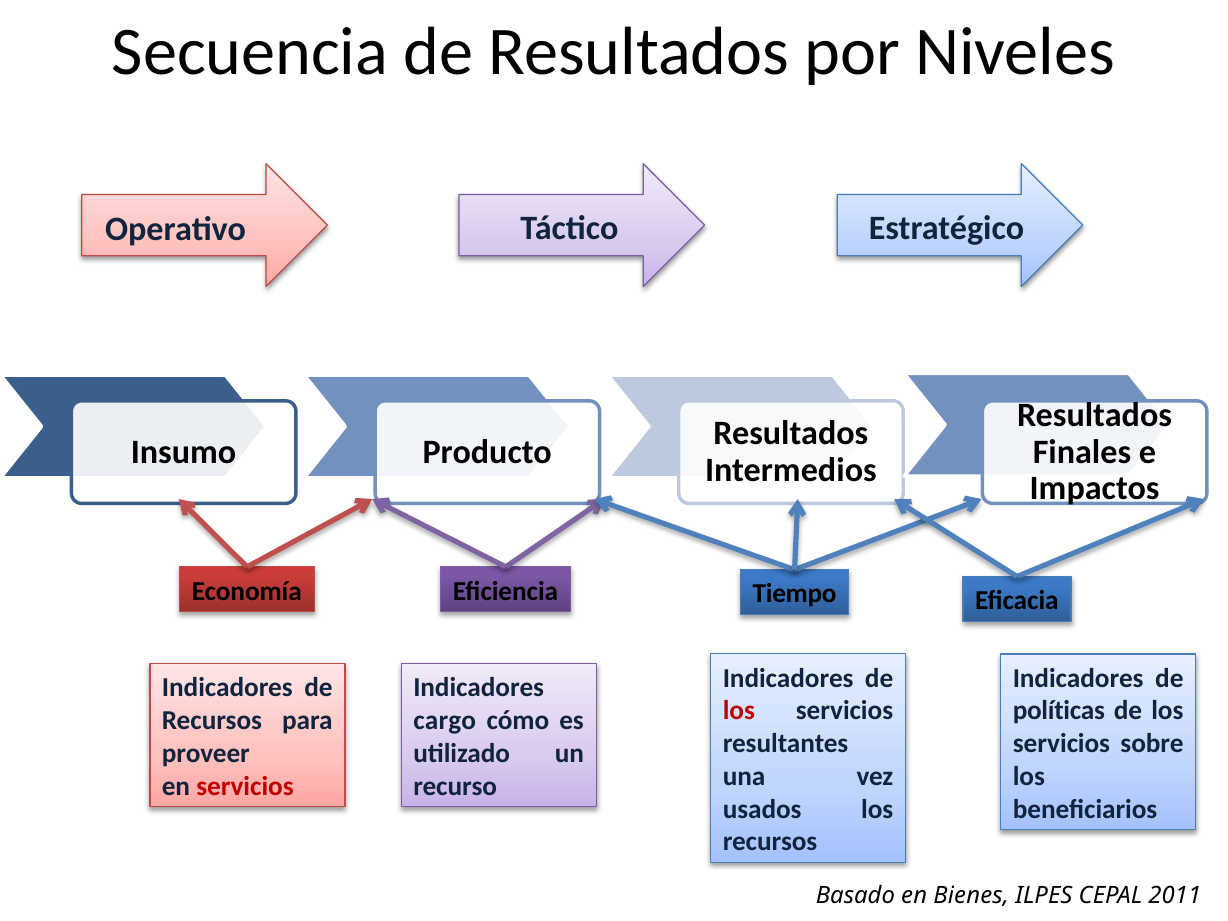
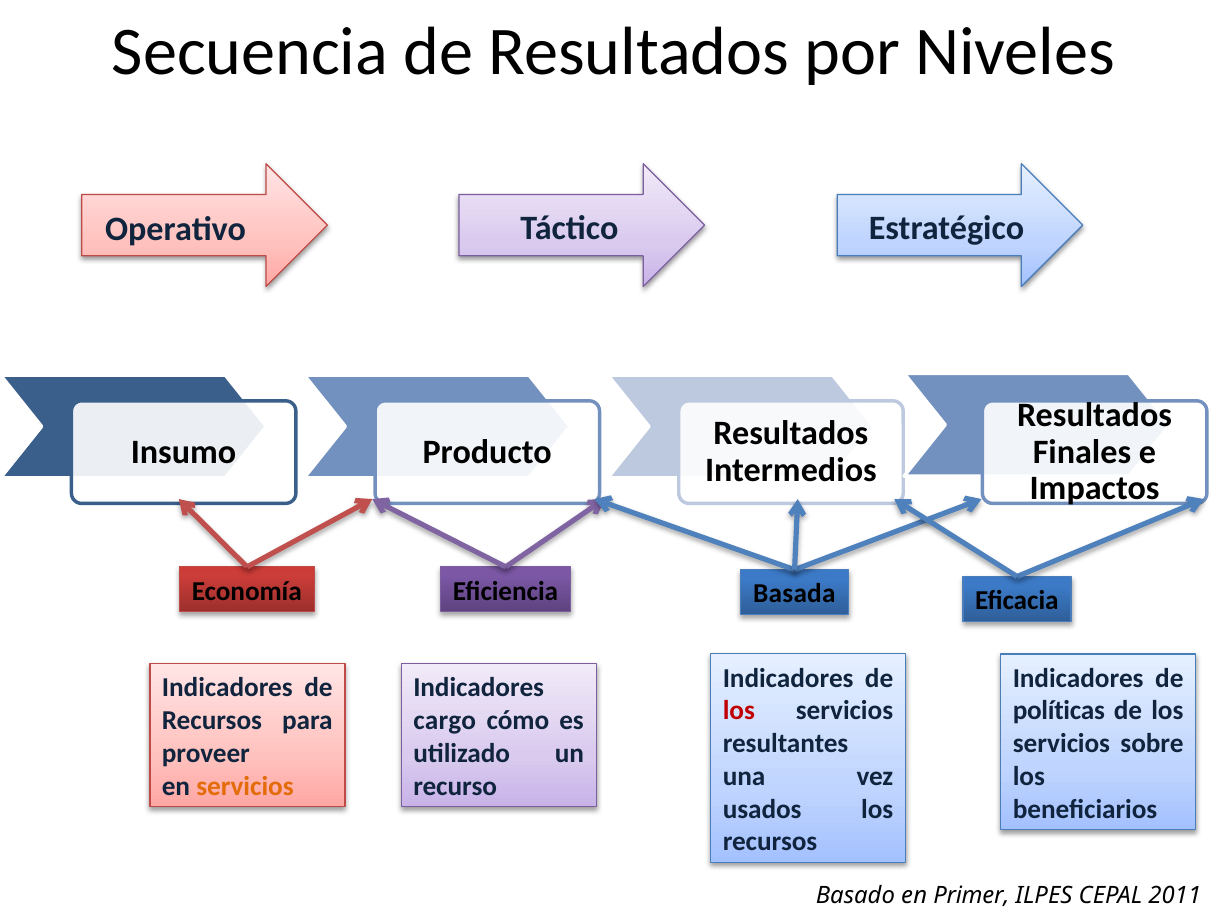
Tiempo: Tiempo -> Basada (794, 594)
servicios colour: red -> orange (245, 786)
Bienes: Bienes -> Primer (971, 896)
